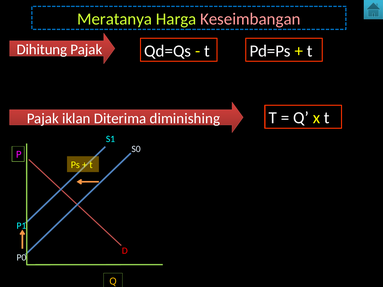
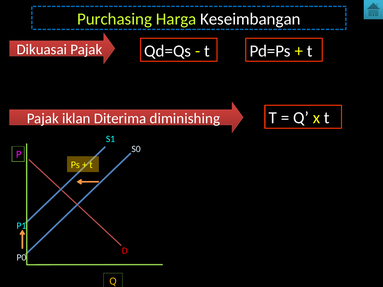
Meratanya: Meratanya -> Purchasing (115, 19)
Keseimbangan colour: pink -> white (250, 19)
Dihitung: Dihitung -> Dikuasai (42, 50)
